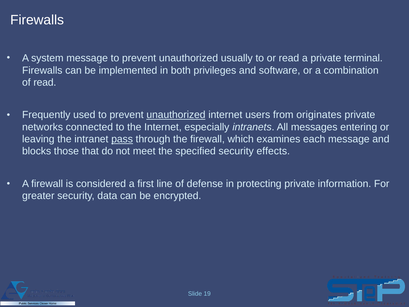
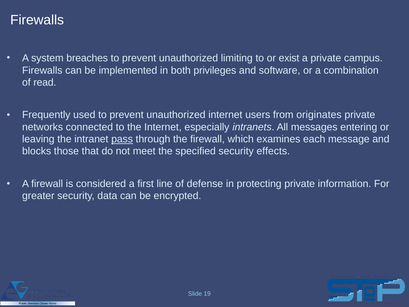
system message: message -> breaches (87, 58)
usually: usually -> limiting (237, 58)
or read: read -> exist (289, 58)
terminal: terminal -> campus (363, 58)
unauthorized underline: present -> none (176, 115)
